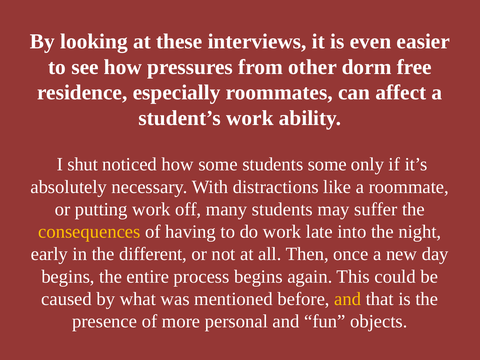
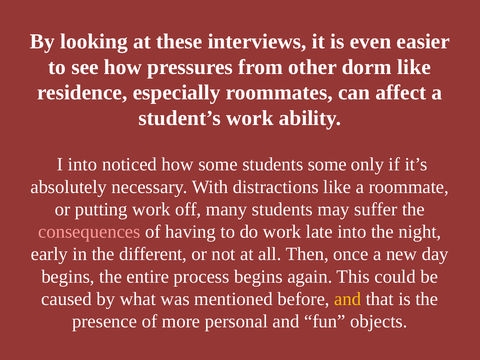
dorm free: free -> like (414, 67)
I shut: shut -> into (82, 164)
consequences colour: yellow -> pink (89, 232)
